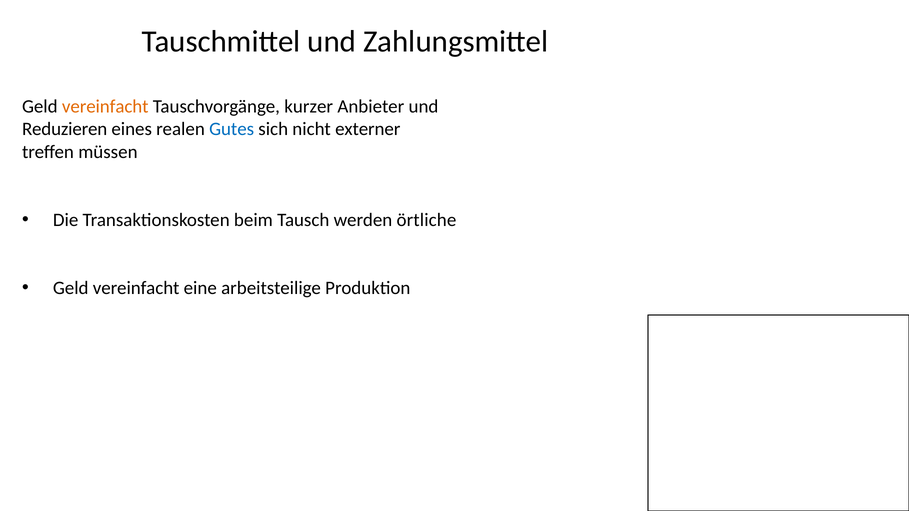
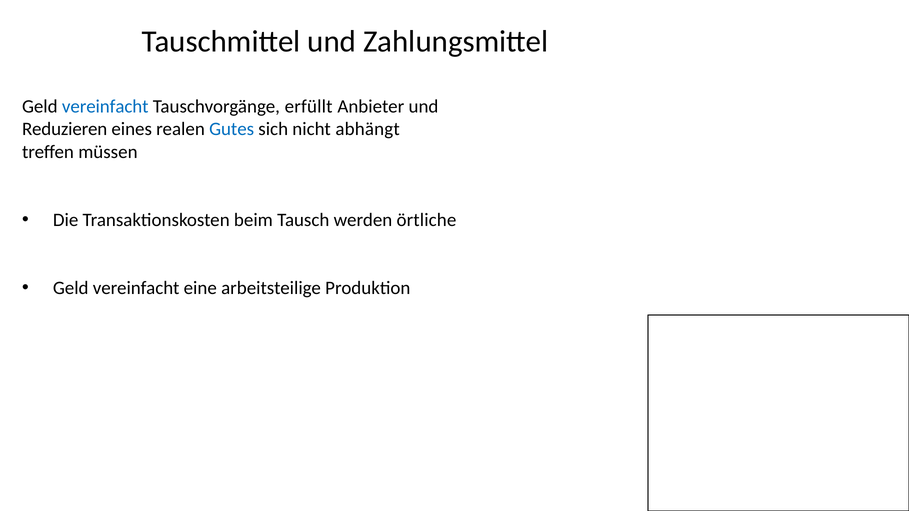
vereinfacht colour: orange -> blue (105, 107)
kurzer: kurzer -> erfüllt (309, 107)
externer: externer -> abhängt (368, 129)
